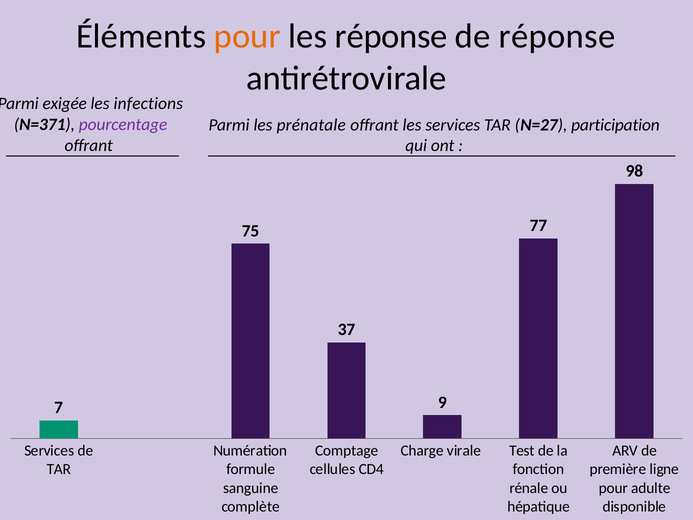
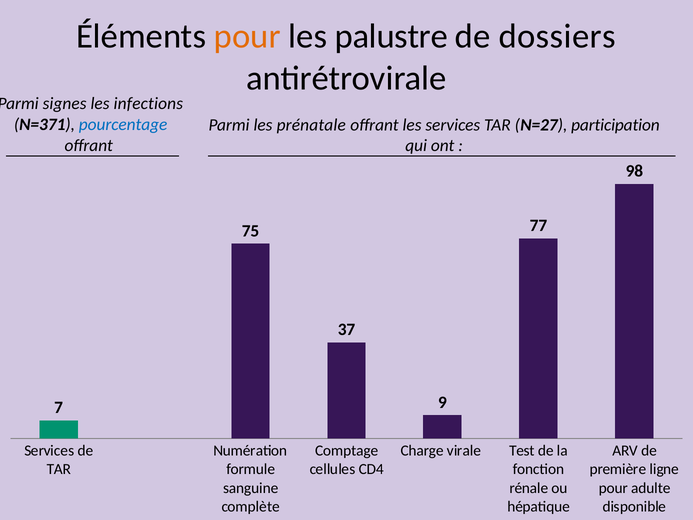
les réponse: réponse -> palustre (391, 36)
de réponse: réponse -> dossiers (557, 36)
exigée: exigée -> signes (65, 104)
pourcentage colour: purple -> blue (123, 125)
